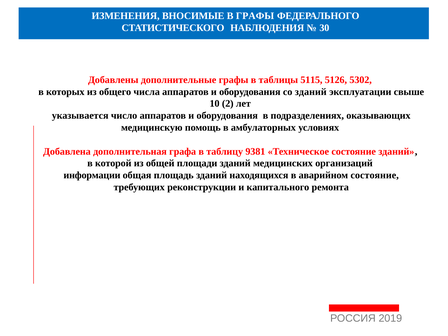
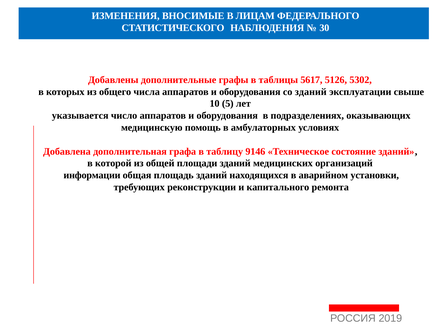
В ГРАФЫ: ГРАФЫ -> ЛИЦАМ (255, 16)
5115: 5115 -> 5617 (311, 80)
2: 2 -> 5 (228, 104)
9381: 9381 -> 9146 (255, 151)
аварийном состояние: состояние -> установки (375, 175)
